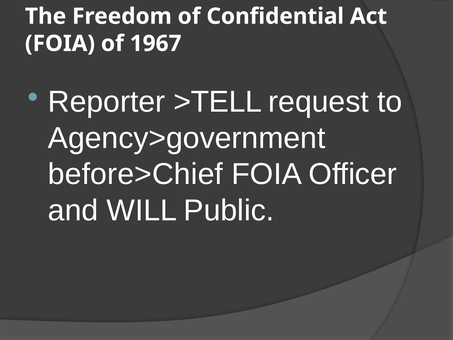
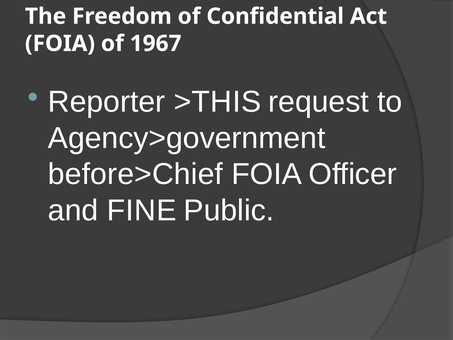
>TELL: >TELL -> >THIS (217, 102)
WILL: WILL -> FINE (142, 210)
